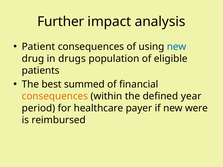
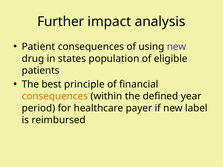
new colour: blue -> purple (177, 47)
drugs: drugs -> states (72, 59)
summed: summed -> principle (84, 84)
were: were -> label (196, 108)
